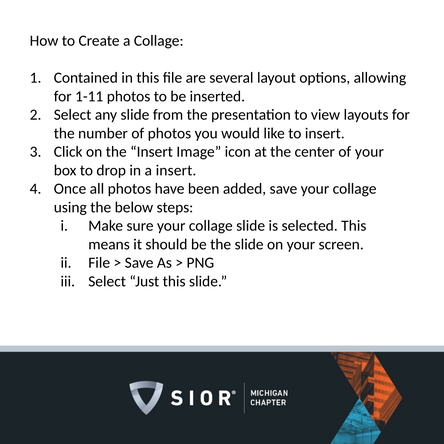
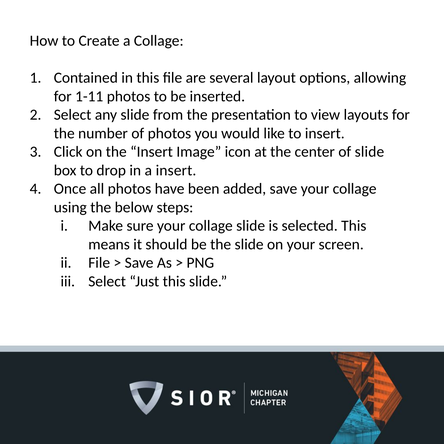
of your: your -> slide (369, 152)
